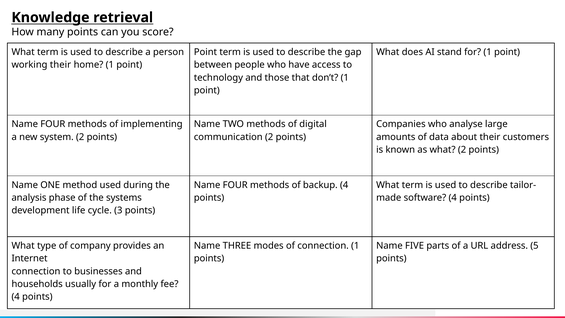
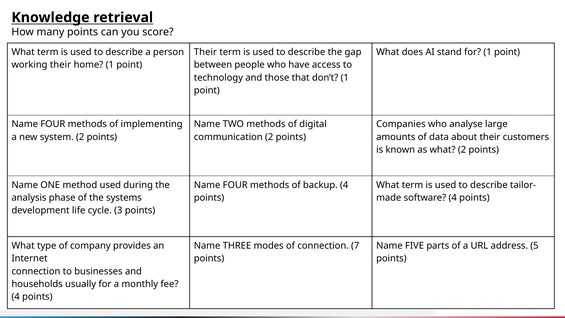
Point: Point -> Their (205, 52)
connection 1: 1 -> 7 (355, 246)
